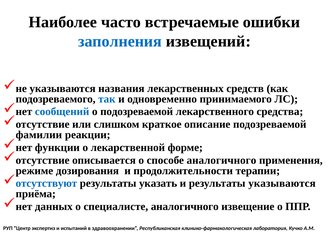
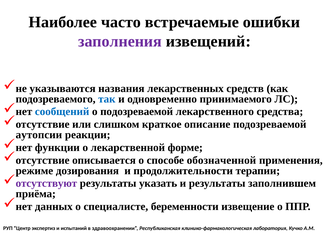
заполнения colour: blue -> purple (120, 41)
фамилии: фамилии -> аутопсии (39, 135)
способе аналогичного: аналогичного -> обозначенной (221, 161)
отсутствуют colour: blue -> purple (46, 184)
результаты указываются: указываются -> заполнившем (282, 184)
специалисте аналогичного: аналогичного -> беременности (185, 207)
